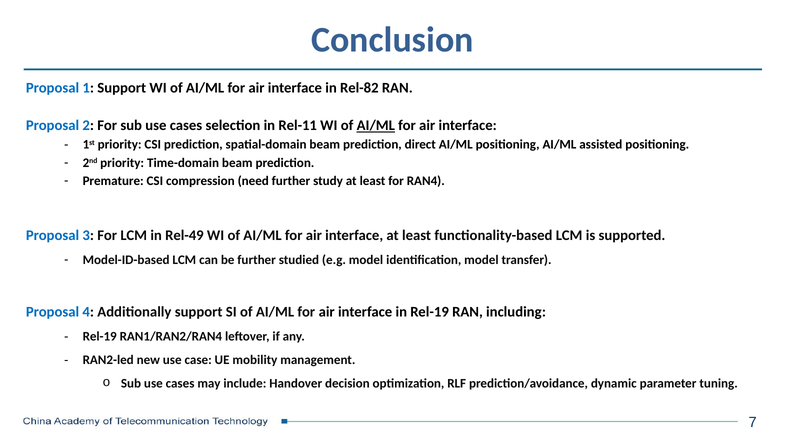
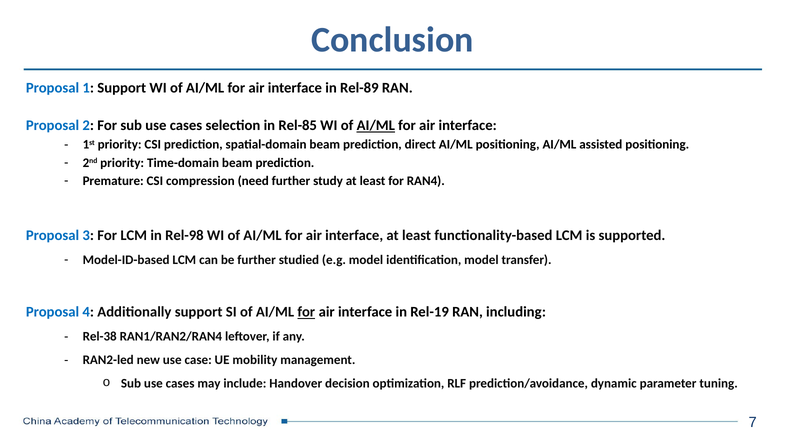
Rel-82: Rel-82 -> Rel-89 (359, 88)
Rel-11: Rel-11 -> Rel-85 (298, 125)
Rel-49: Rel-49 -> Rel-98 (184, 235)
for underline: none -> present (306, 312)
Rel-19: Rel-19 -> Rel-38 (100, 336)
